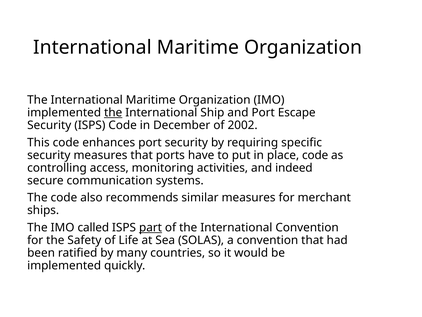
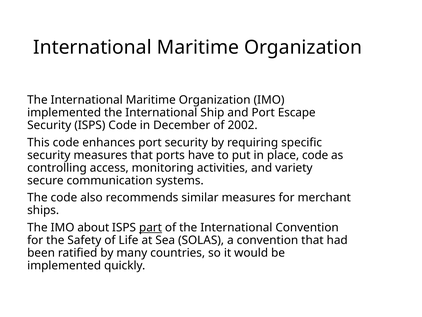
the underline: present -> none (113, 112)
indeed: indeed -> variety (294, 168)
called: called -> about (93, 227)
